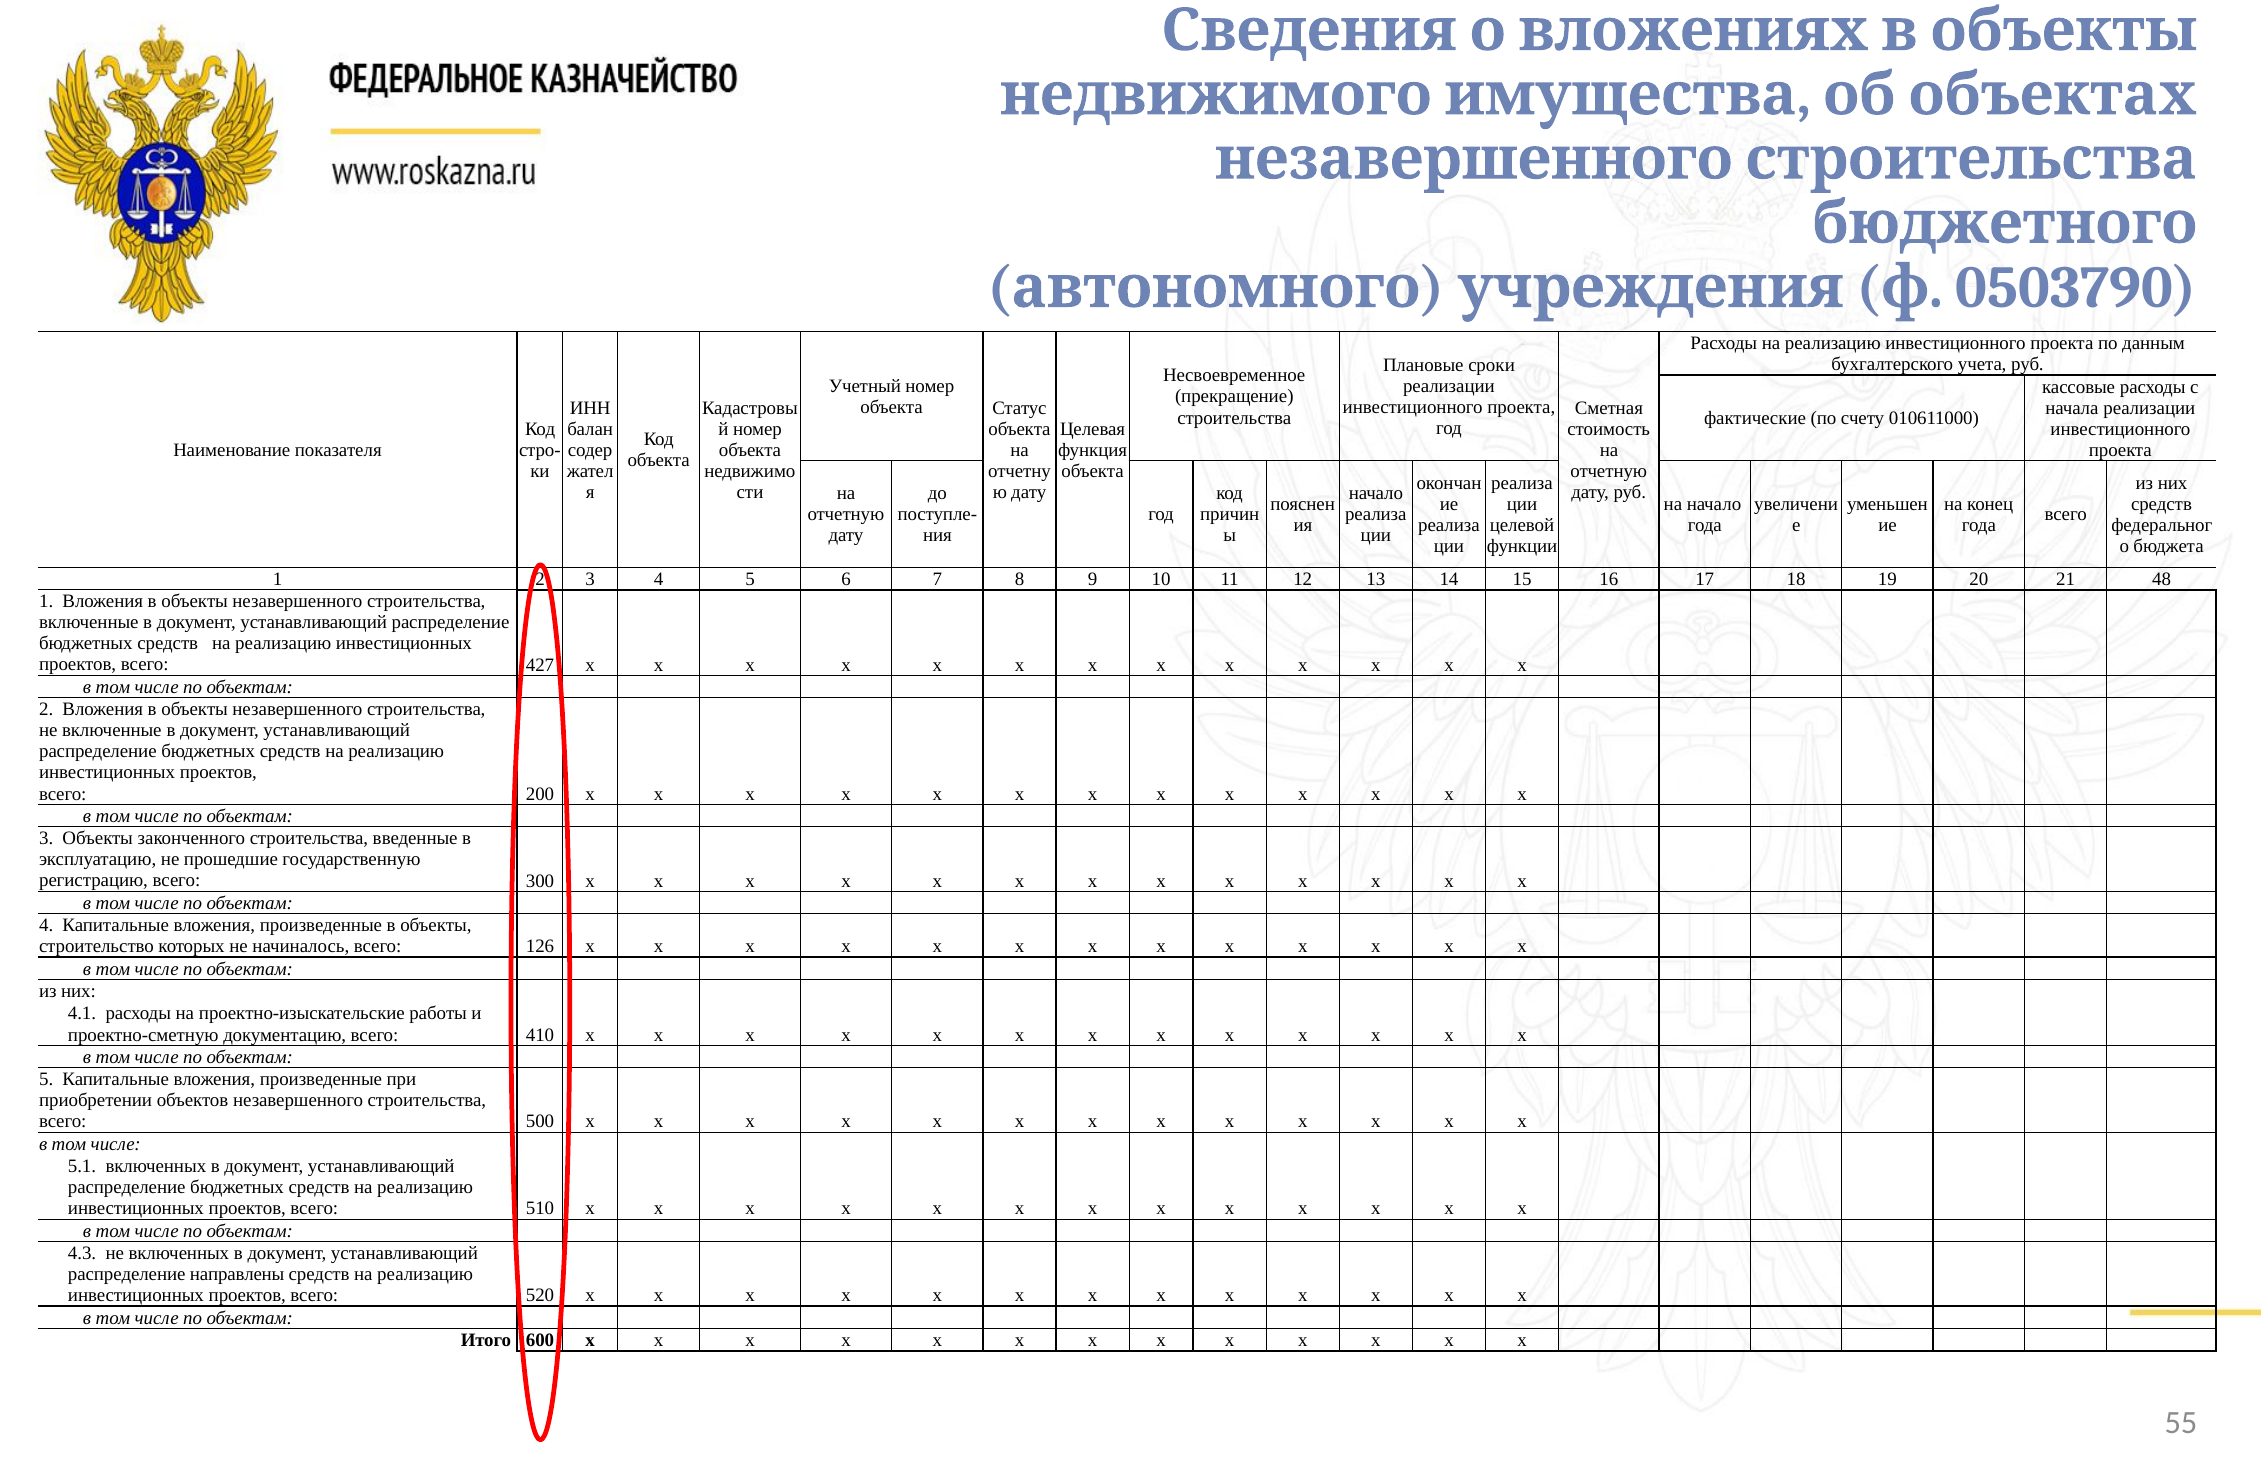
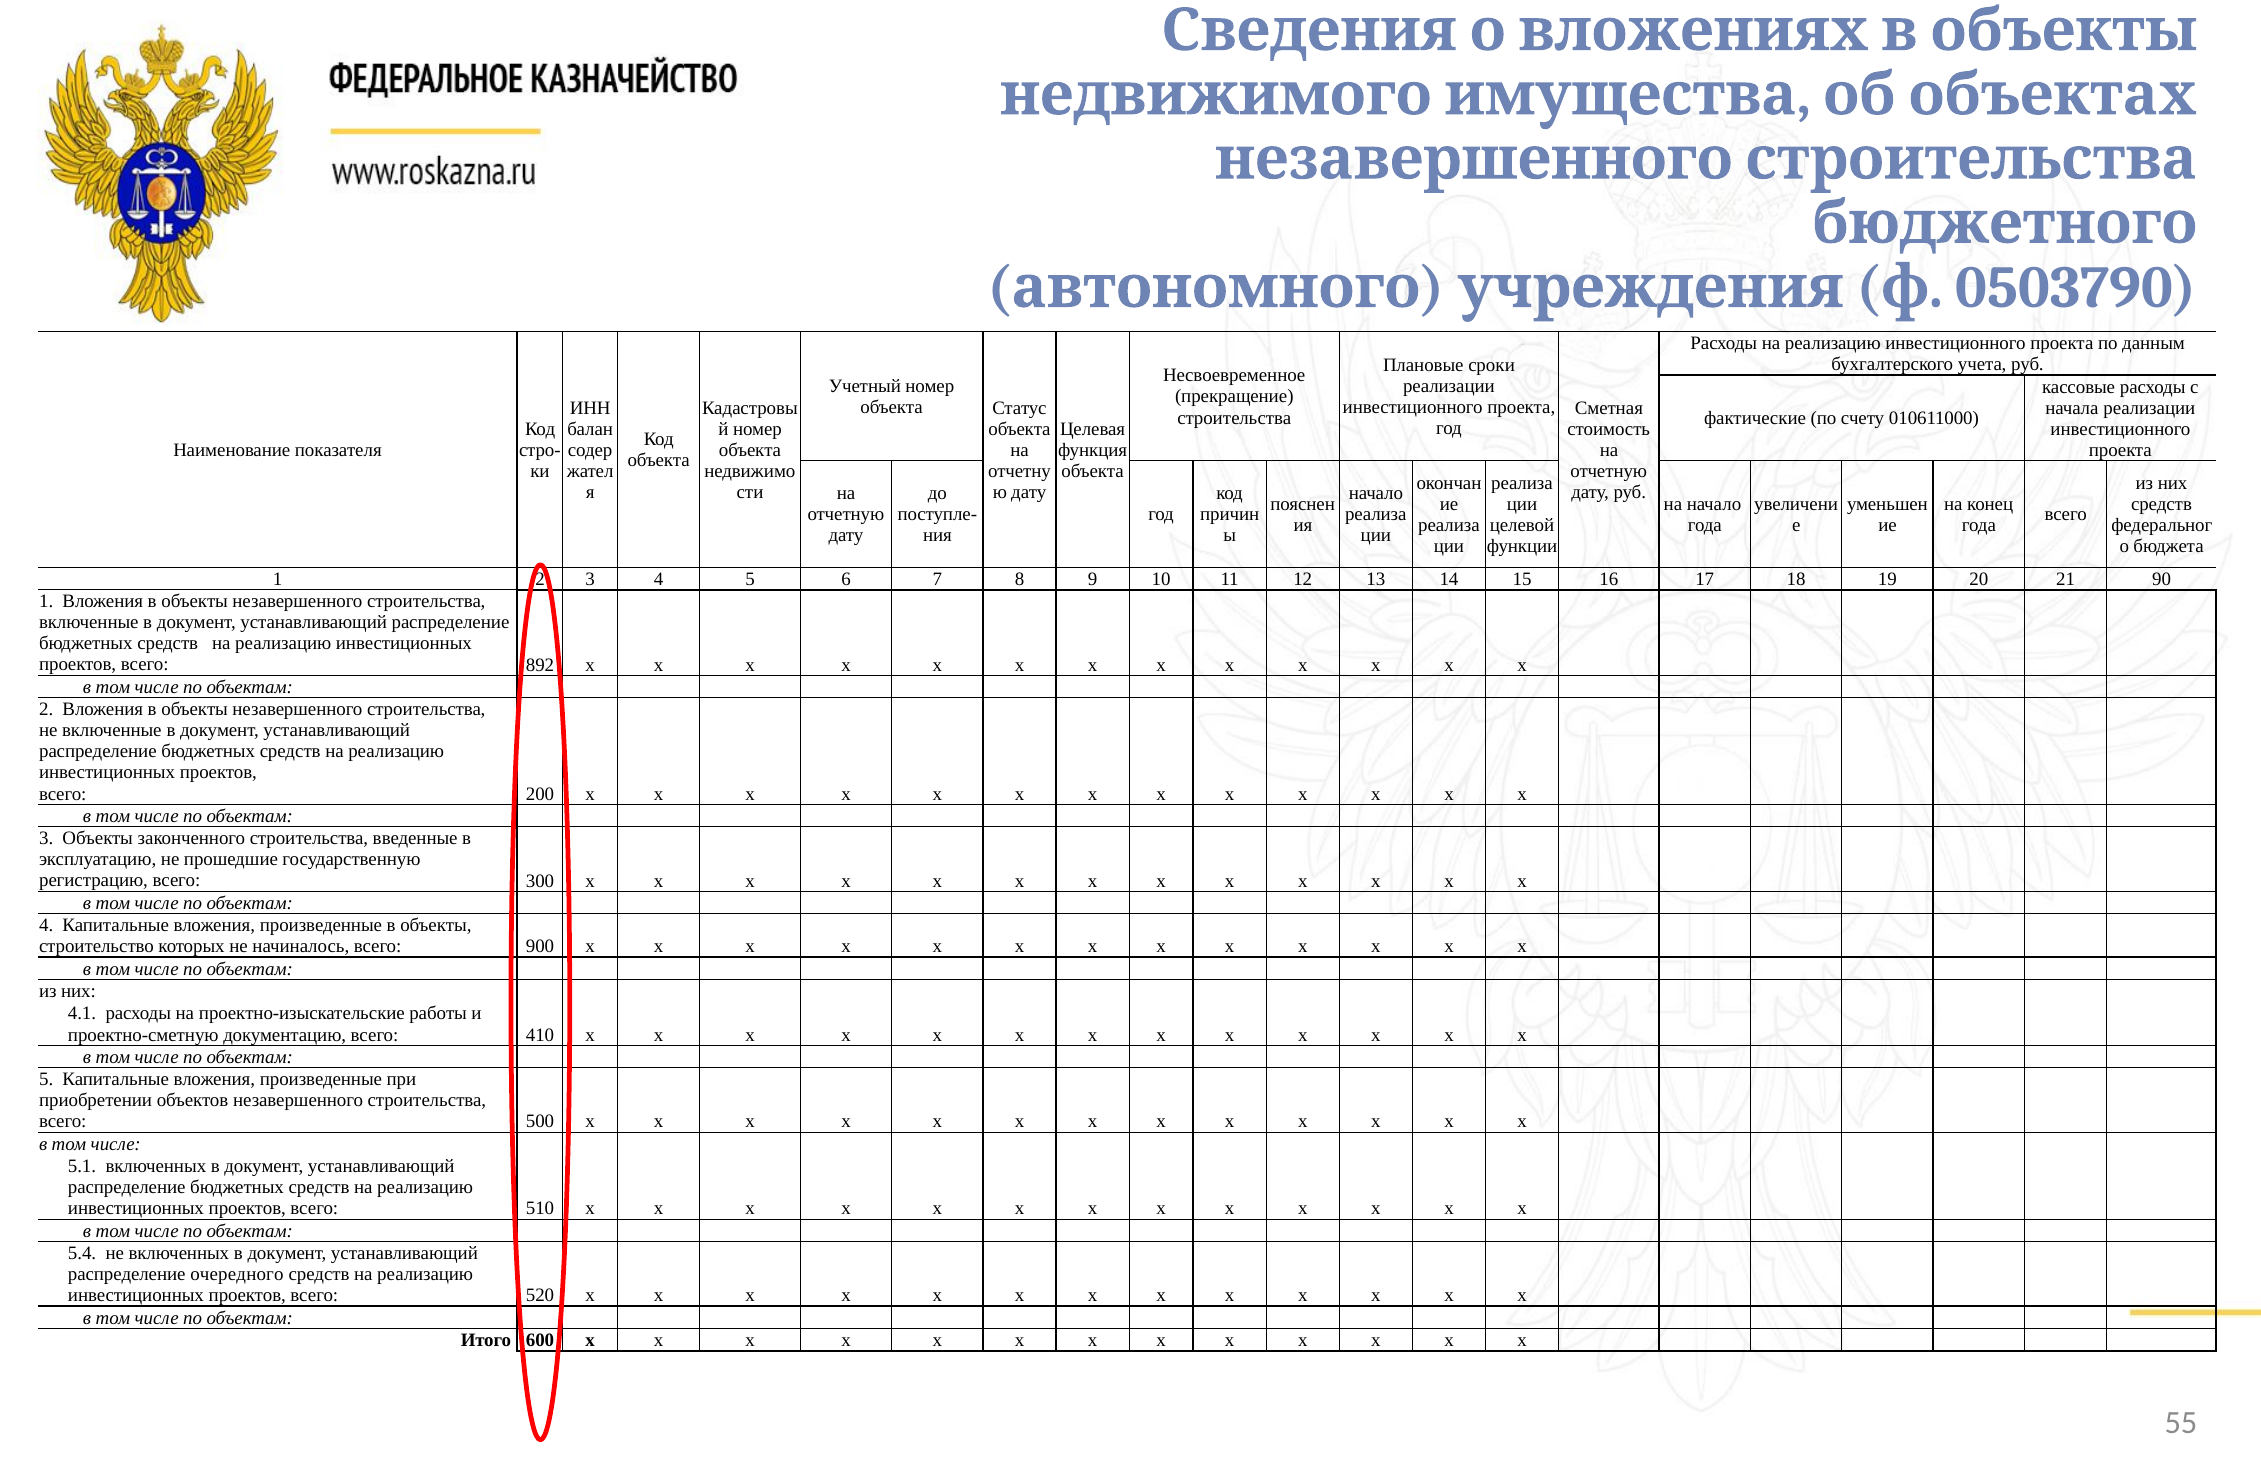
48: 48 -> 90 (2162, 579)
427: 427 -> 892 (540, 665)
126: 126 -> 900 (540, 947)
4.3: 4.3 -> 5.4 (82, 1253)
направлены: направлены -> очередного (237, 1274)
